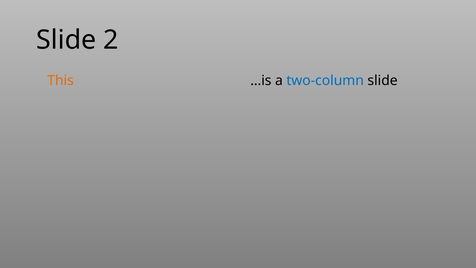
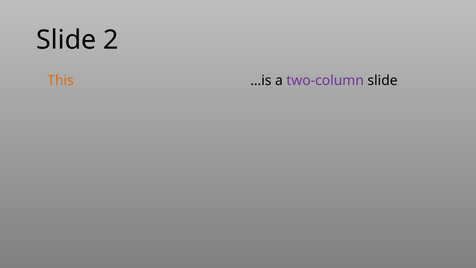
two-column colour: blue -> purple (325, 80)
